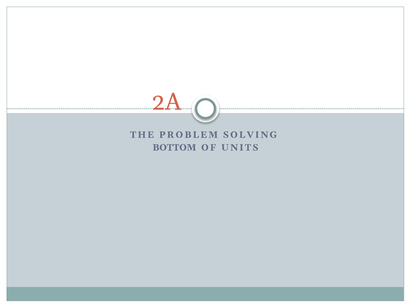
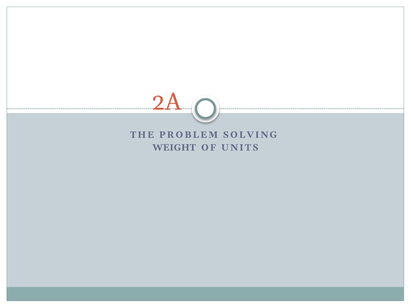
BOTTOM: BOTTOM -> WEIGHT (174, 148)
